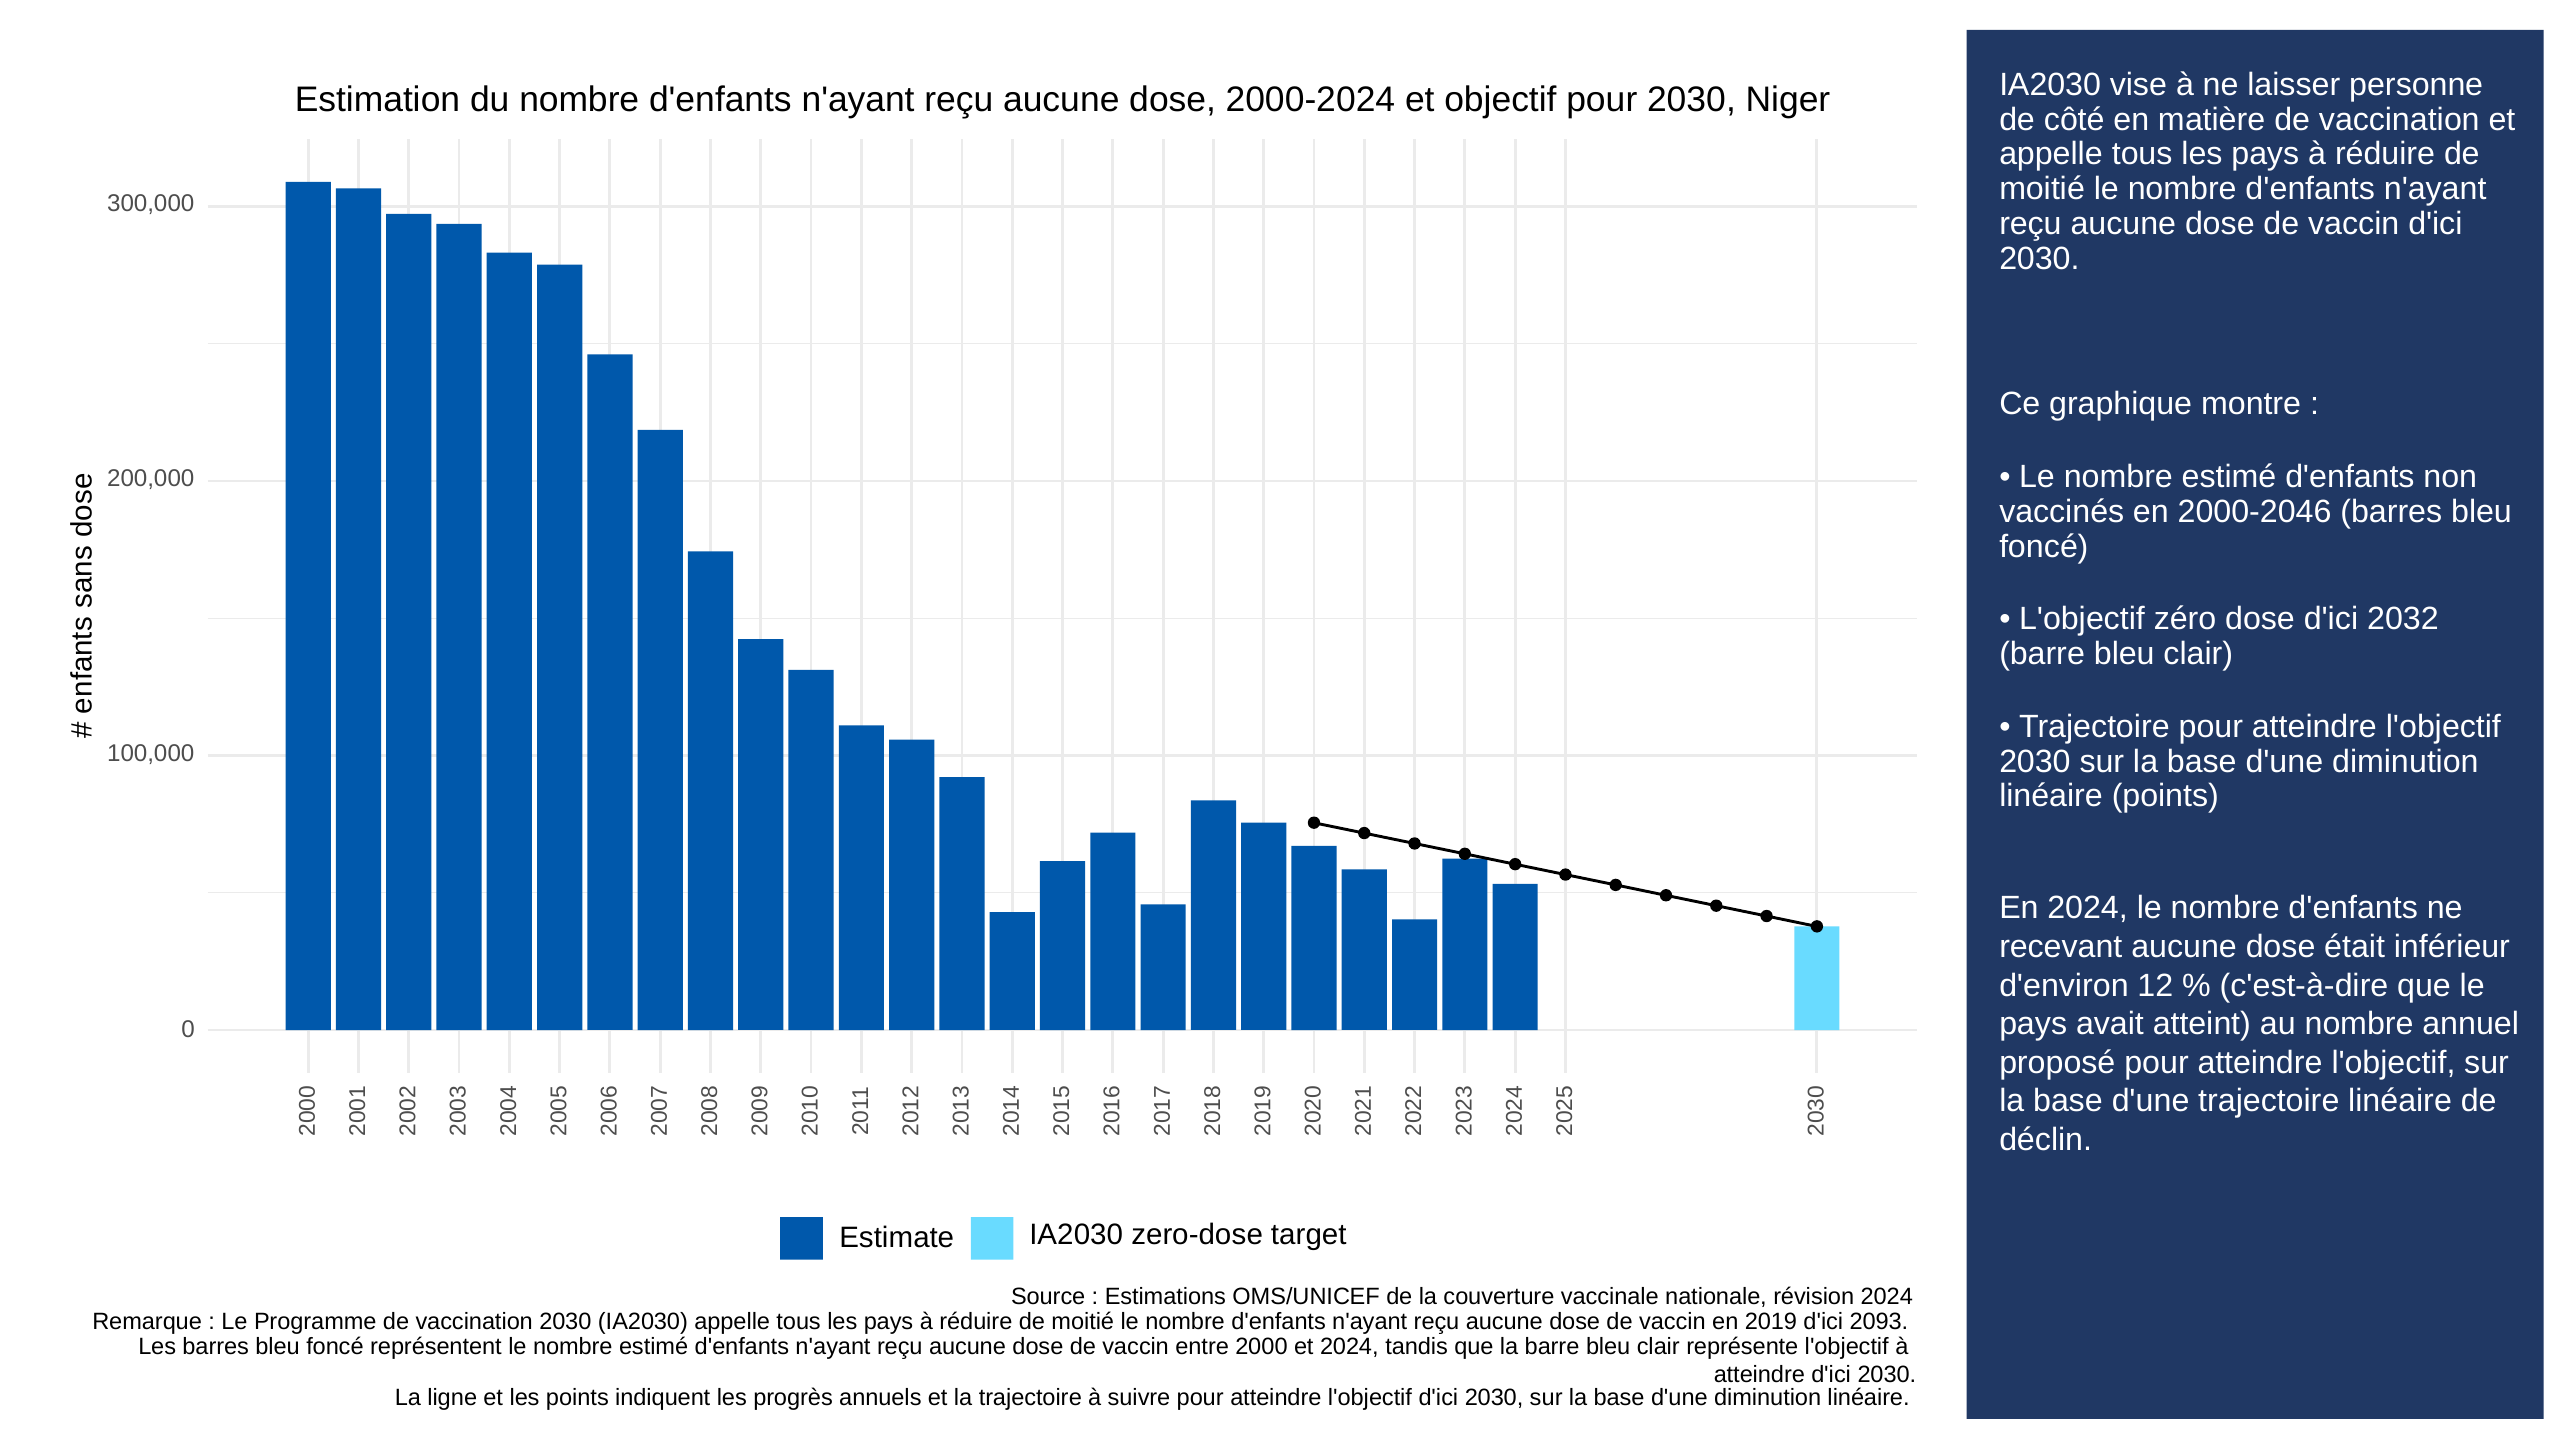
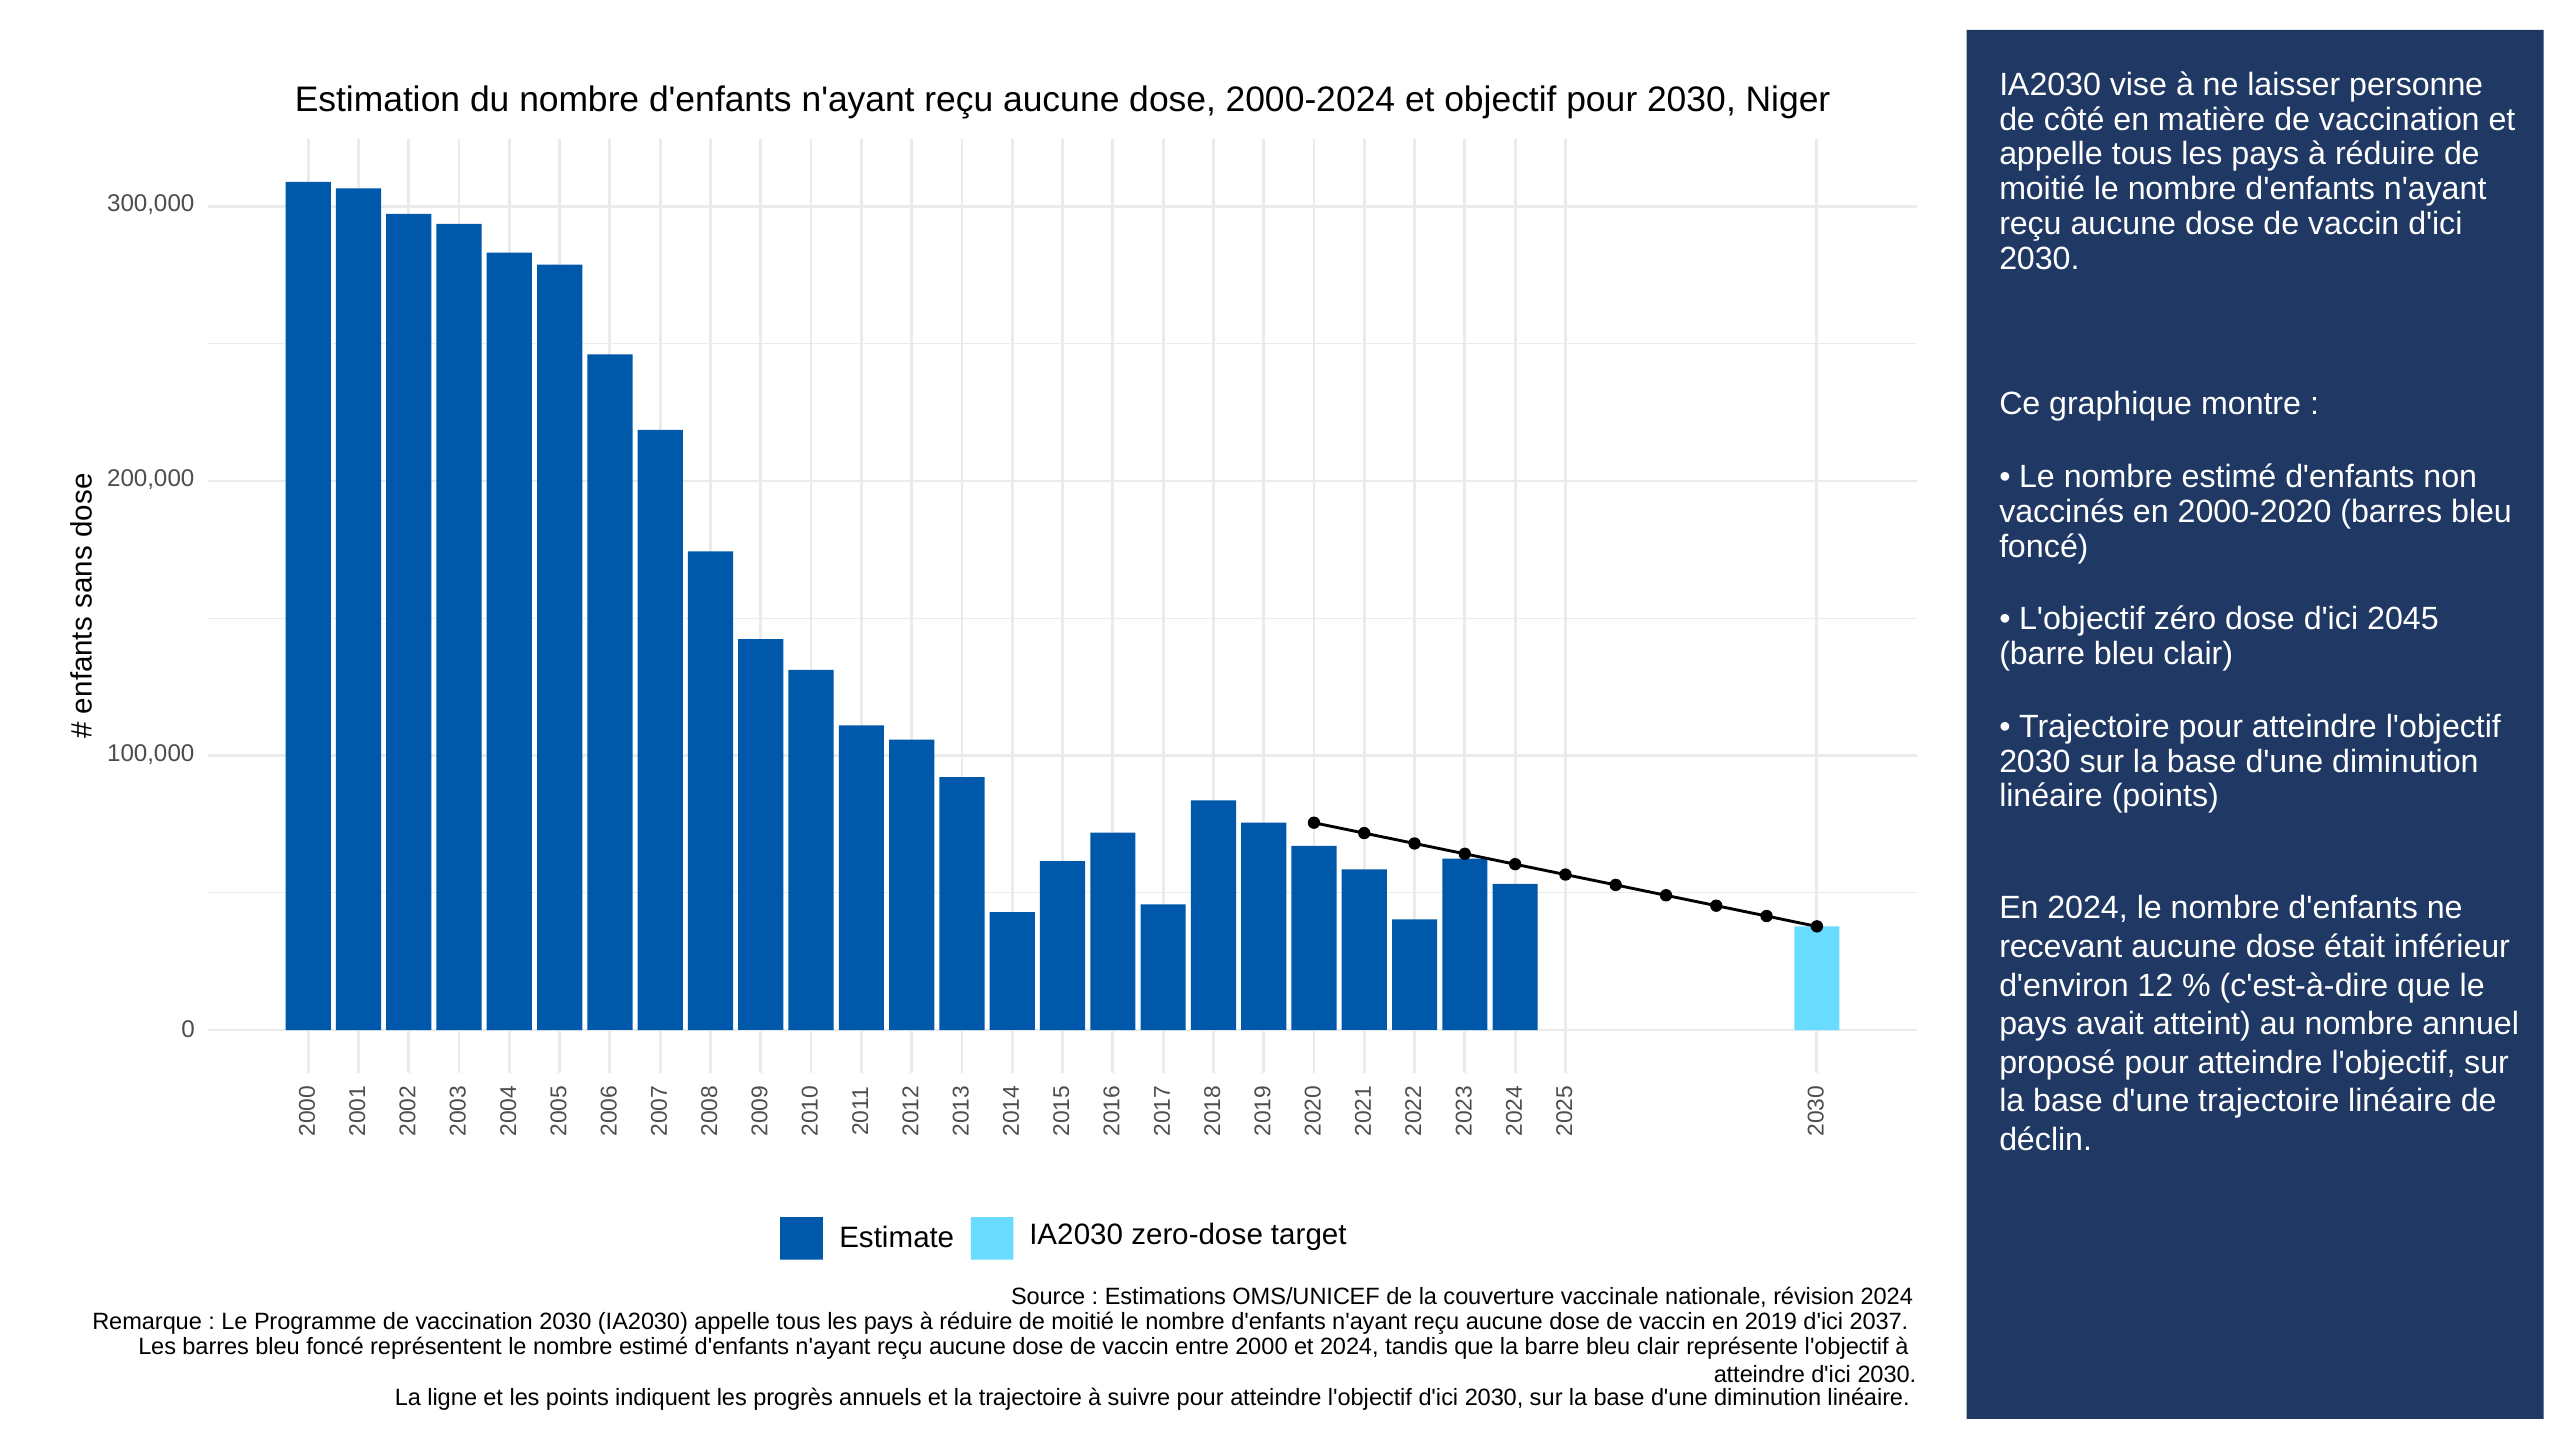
2000-2046: 2000-2046 -> 2000-2020 (2255, 512)
2032: 2032 -> 2045 (2403, 619)
2093: 2093 -> 2037 (1879, 1322)
